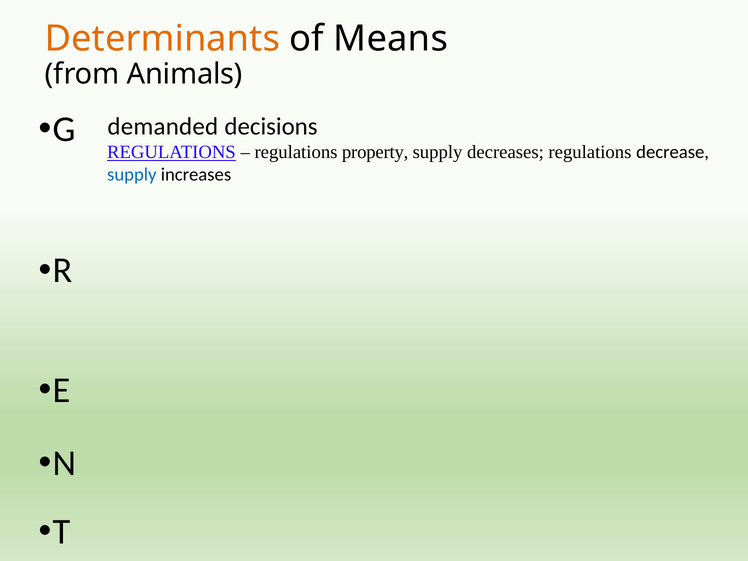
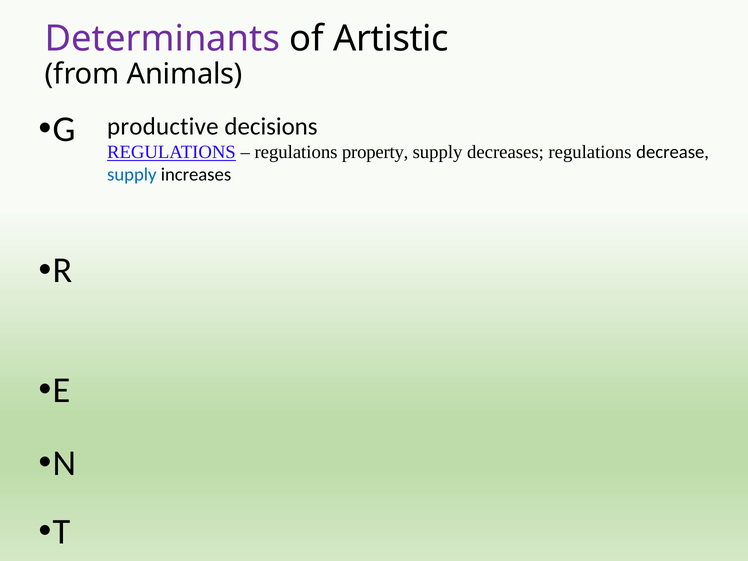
Determinants colour: orange -> purple (162, 39)
Means: Means -> Artistic (391, 39)
demanded: demanded -> productive (163, 126)
